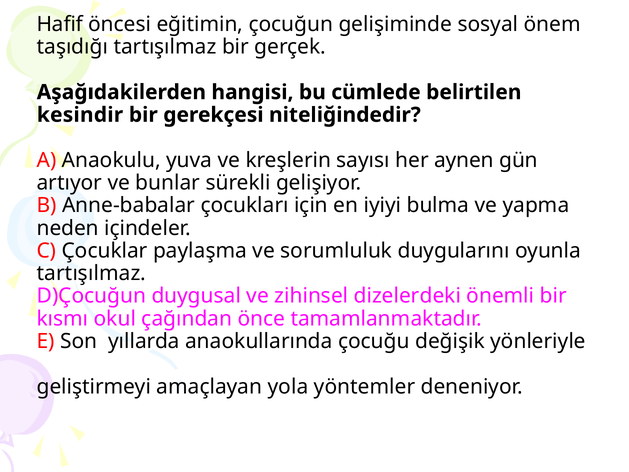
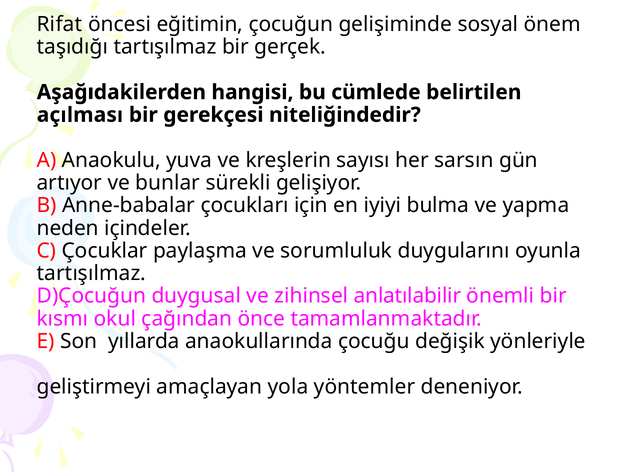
Hafif: Hafif -> Rifat (60, 24)
kesindir: kesindir -> açılması (80, 115)
aynen: aynen -> sarsın (464, 160)
dizelerdeki: dizelerdeki -> anlatılabilir (407, 296)
